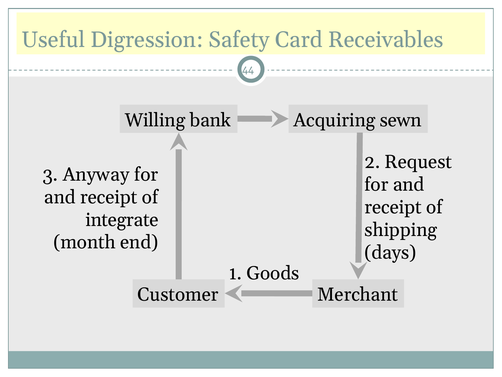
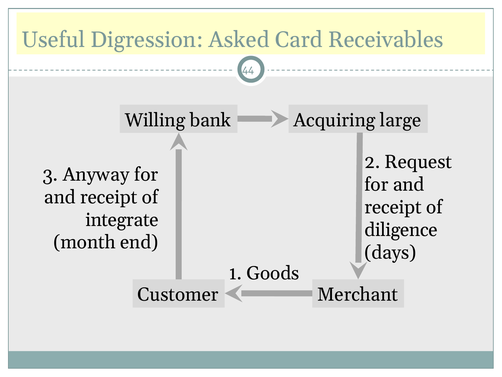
Safety: Safety -> Asked (239, 40)
sewn: sewn -> large (401, 120)
shipping: shipping -> diligence (401, 230)
